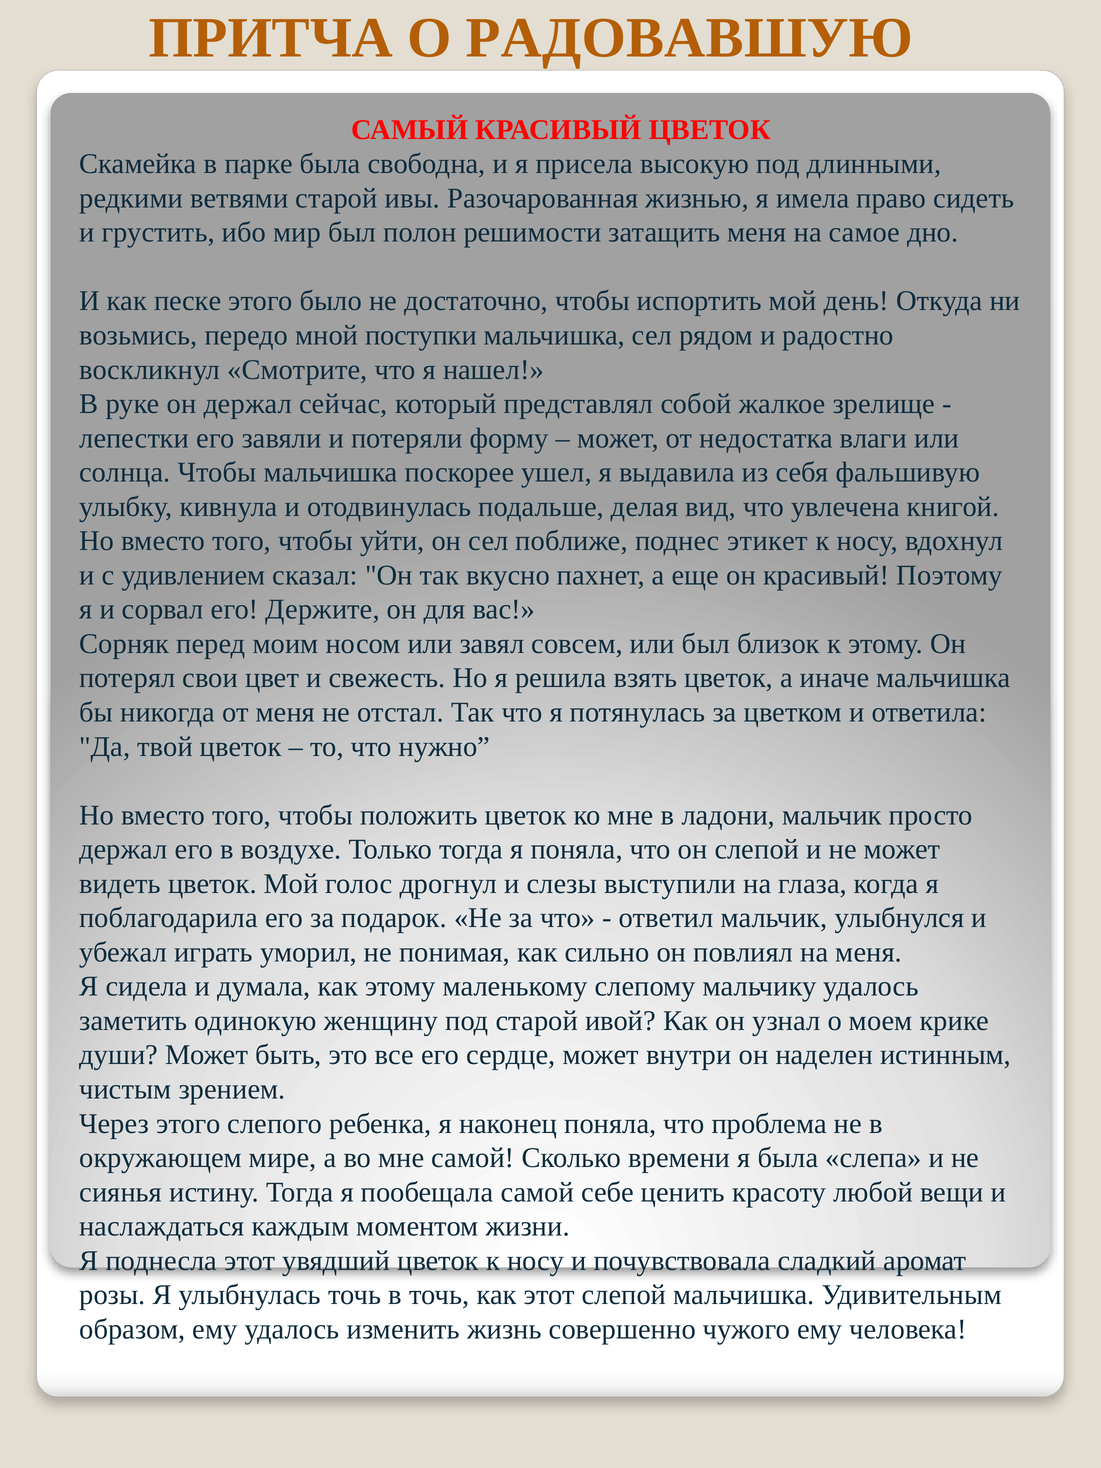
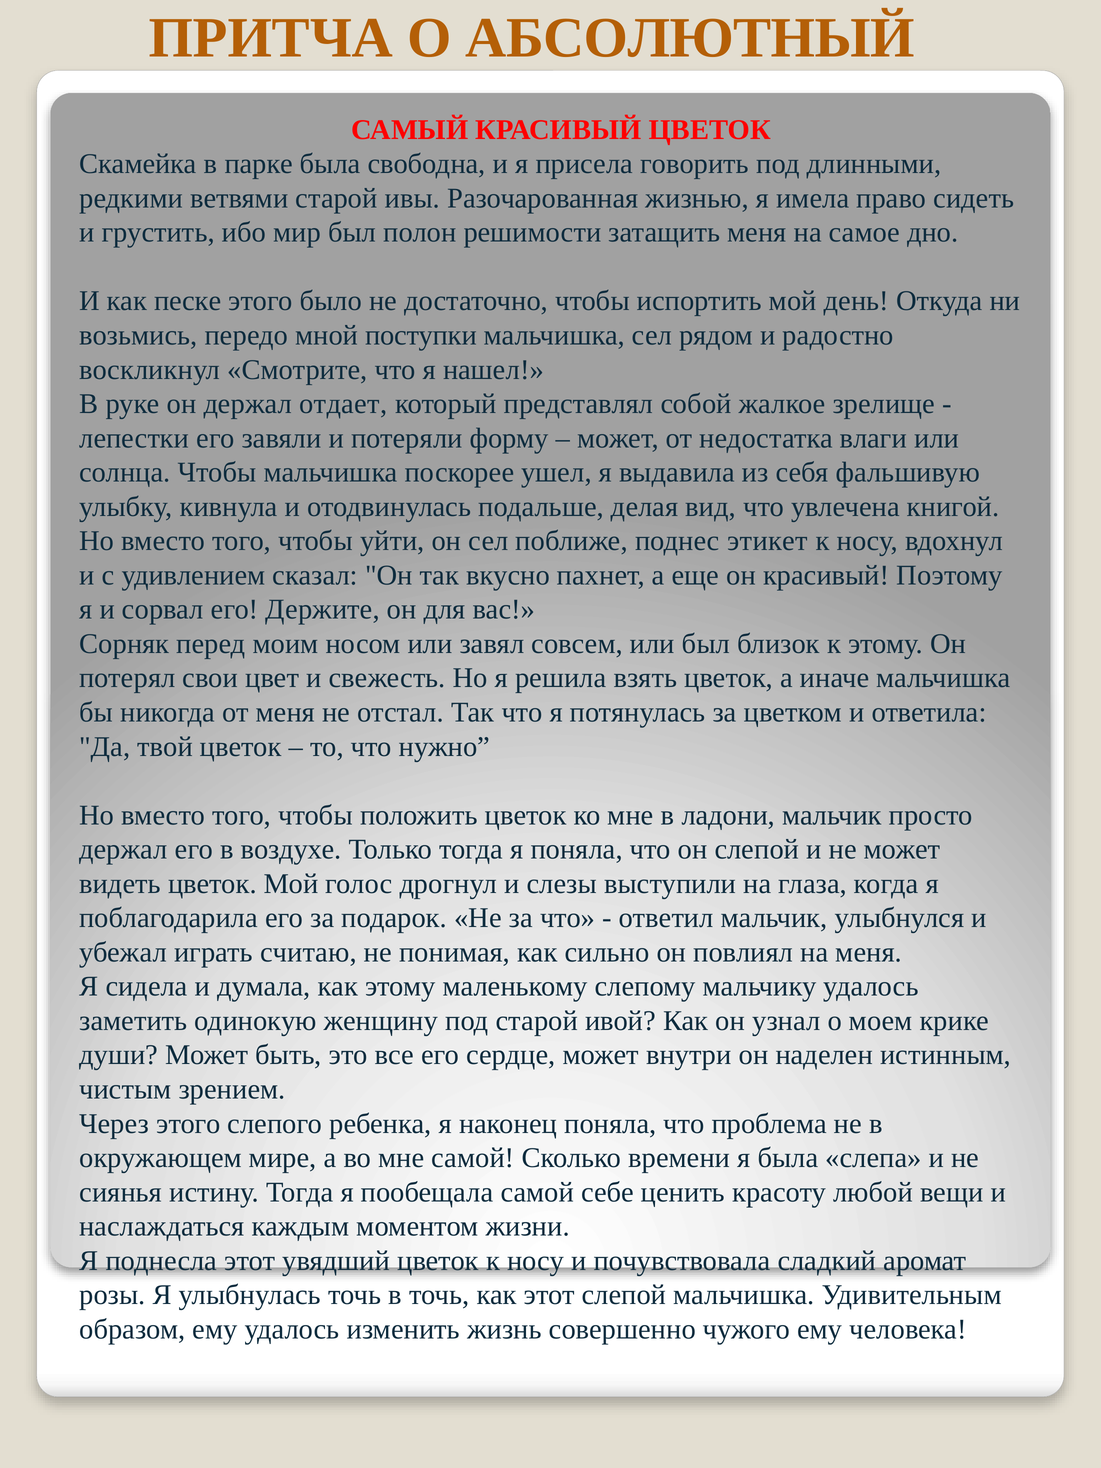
РАДОВАВШУЮ: РАДОВАВШУЮ -> АБСОЛЮТНЫЙ (690, 38)
высокую: высокую -> говорить (695, 164)
сейчас: сейчас -> отдает (343, 404)
уморил: уморил -> считаю (308, 952)
